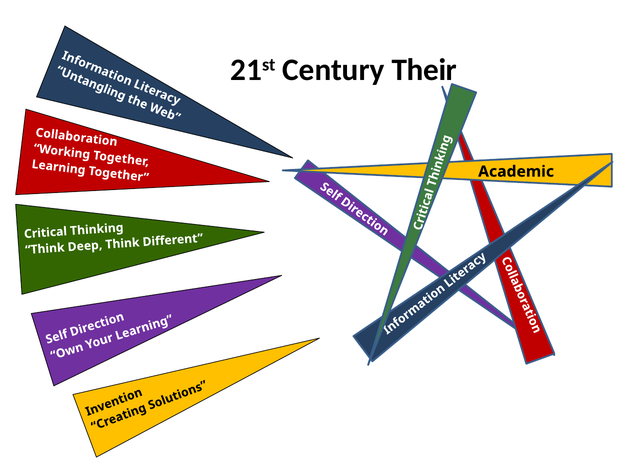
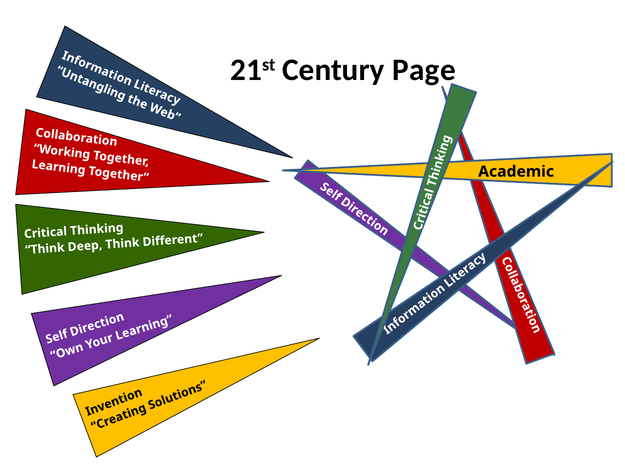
Their: Their -> Page (424, 70)
